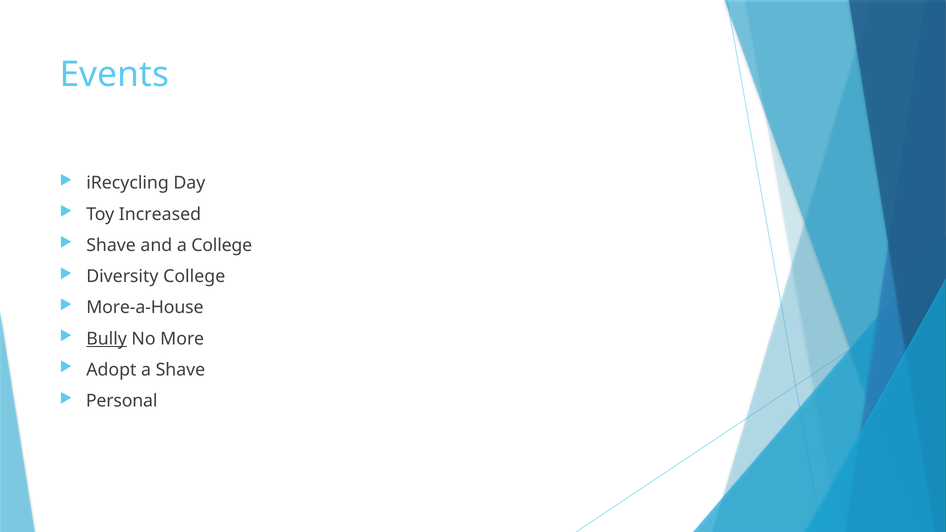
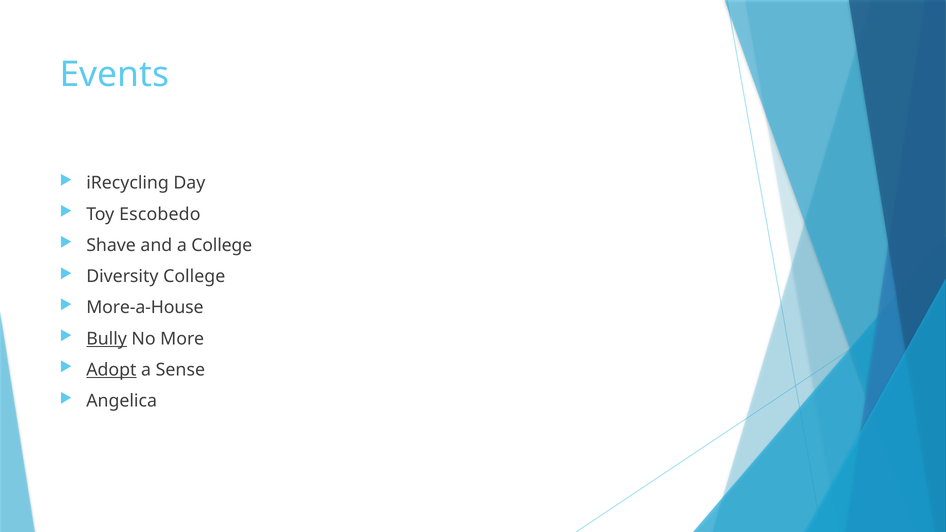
Increased: Increased -> Escobedo (160, 214)
Adopt underline: none -> present (111, 370)
a Shave: Shave -> Sense (180, 370)
Personal: Personal -> Angelica (122, 401)
